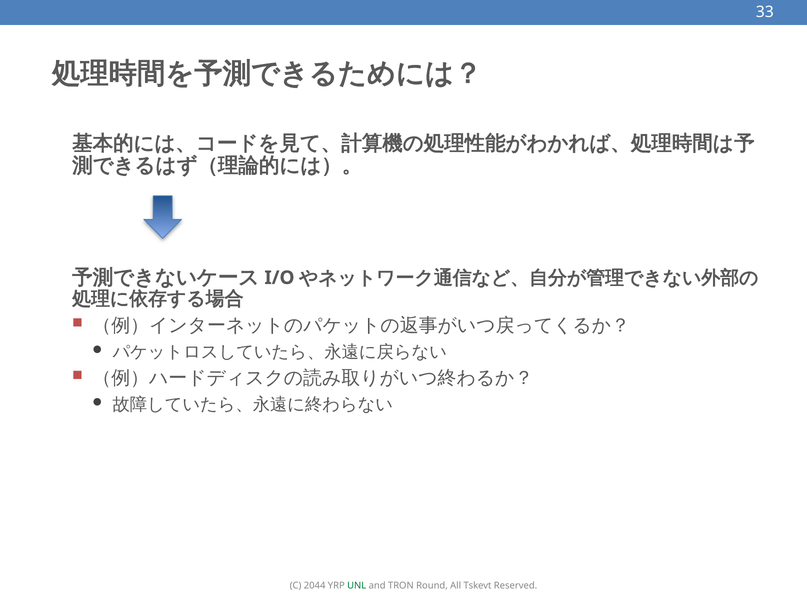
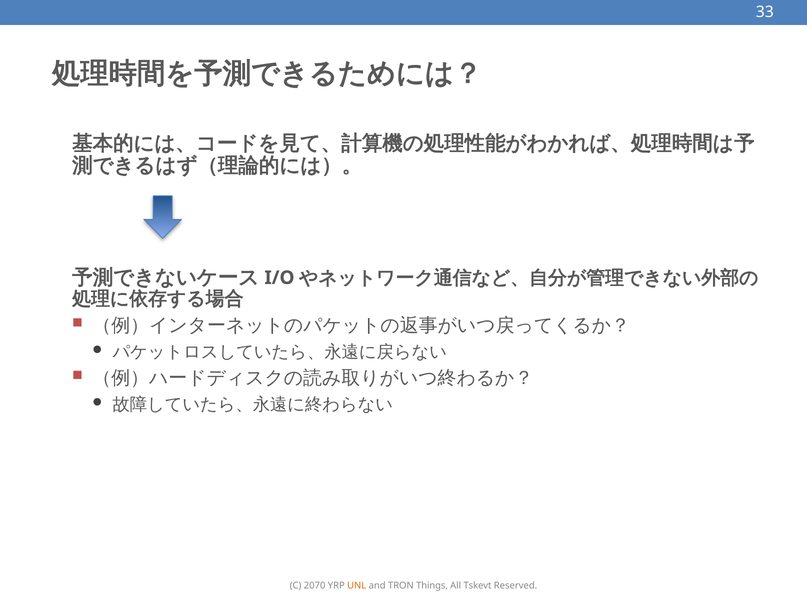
2044: 2044 -> 2070 (315, 585)
UNL colour: green -> orange (357, 585)
Round: Round -> Things (432, 585)
